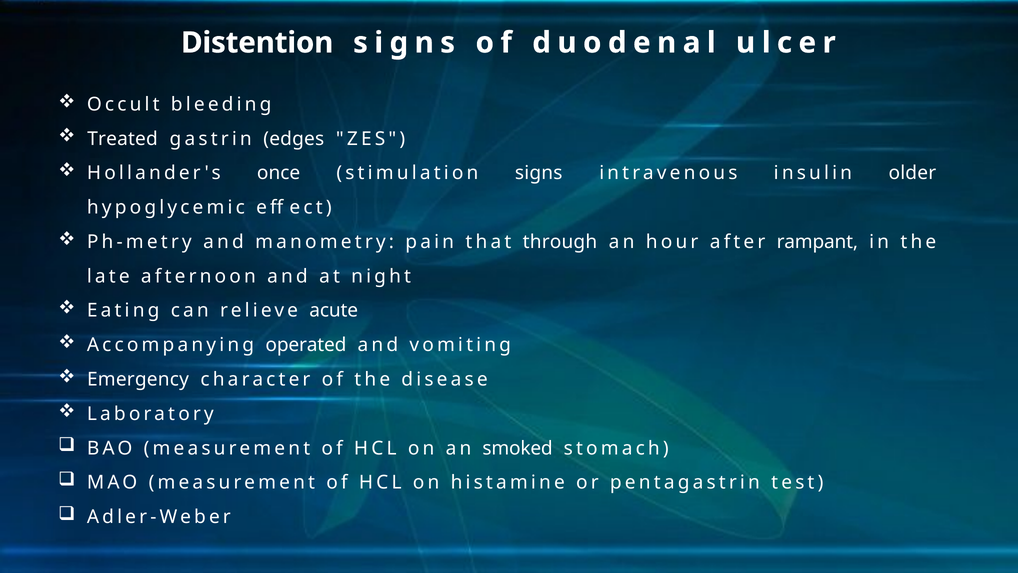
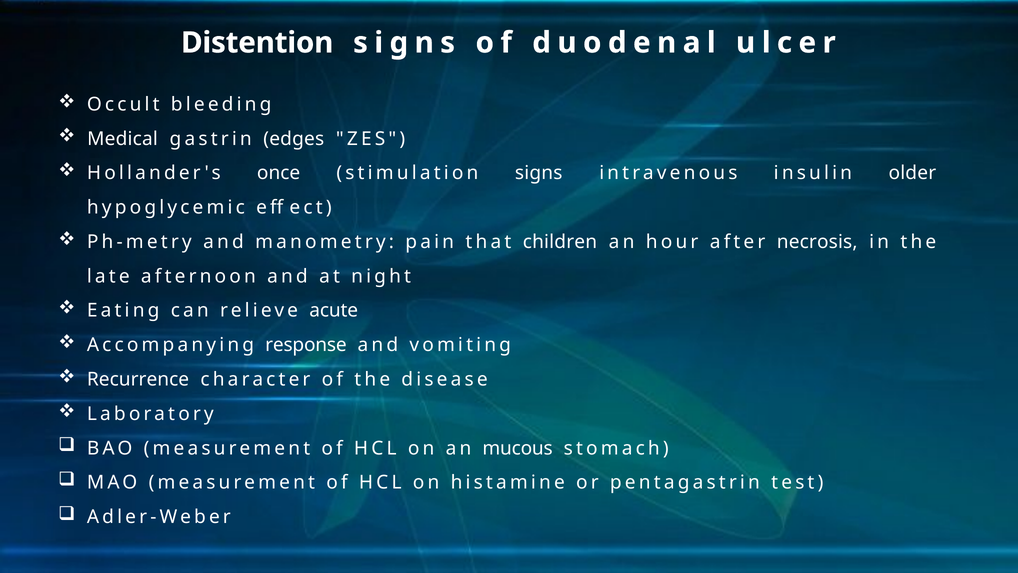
Treated: Treated -> Medical (123, 139)
through: through -> children (560, 242)
rampant: rampant -> necrosis (817, 242)
operated: operated -> response (306, 345)
Emergency: Emergency -> Recurrence (138, 379)
smoked: smoked -> mucous (518, 448)
